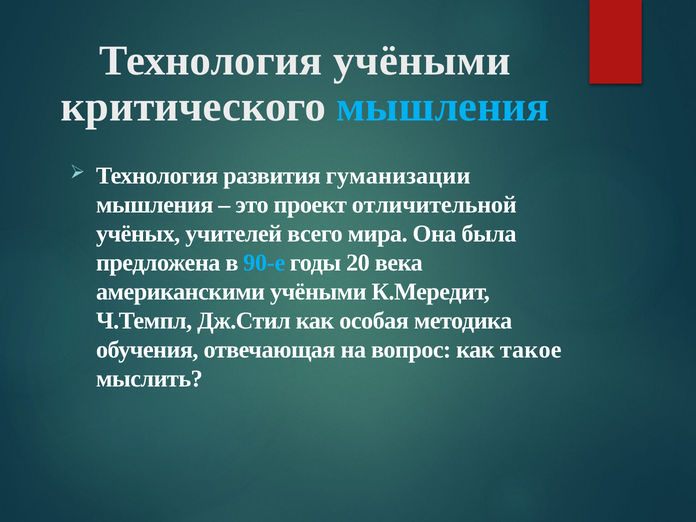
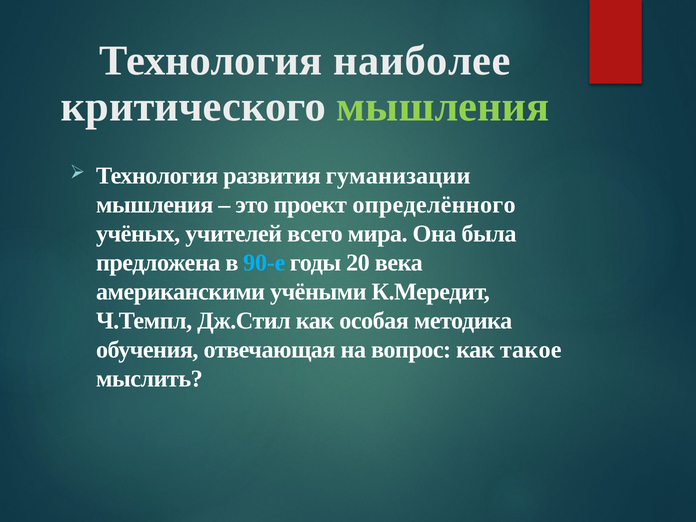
Технология учёными: учёными -> наиболее (422, 61)
мышления colour: light blue -> light green (443, 107)
отличительной: отличительной -> определённого (434, 205)
